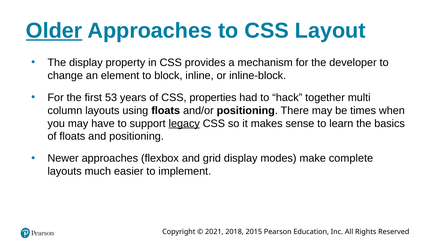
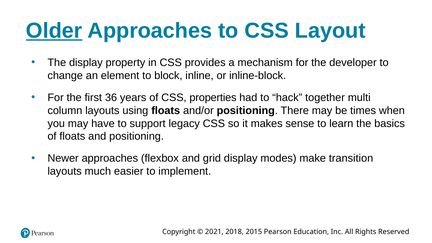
53: 53 -> 36 (111, 98)
legacy underline: present -> none (184, 123)
complete: complete -> transition (351, 158)
